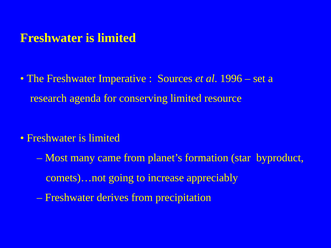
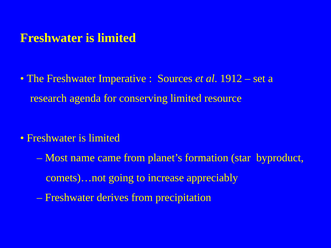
1996: 1996 -> 1912 (231, 79)
many: many -> name (83, 158)
